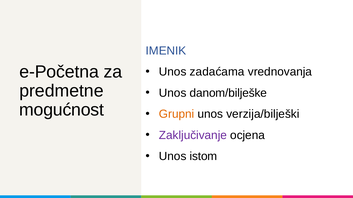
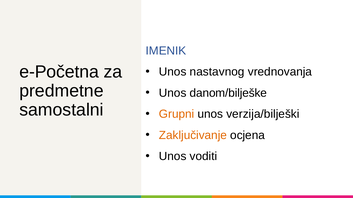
zadaćama: zadaćama -> nastavnog (217, 72)
mogućnost: mogućnost -> samostalni (61, 110)
Zaključivanje colour: purple -> orange (193, 136)
istom: istom -> voditi (203, 157)
